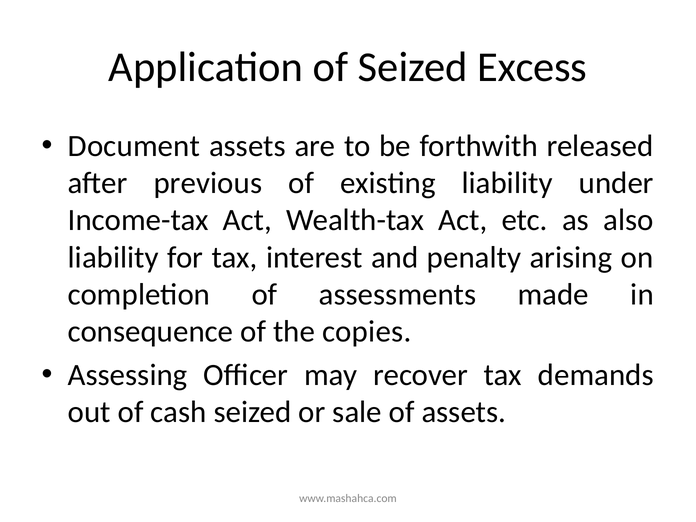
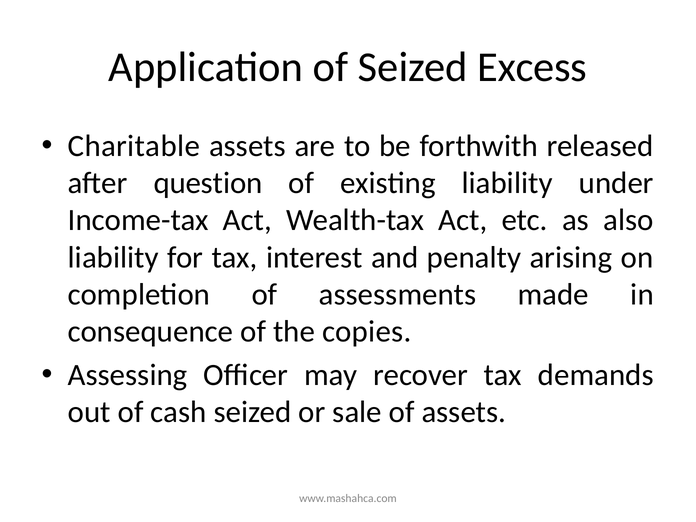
Document: Document -> Charitable (134, 146)
previous: previous -> question (208, 183)
